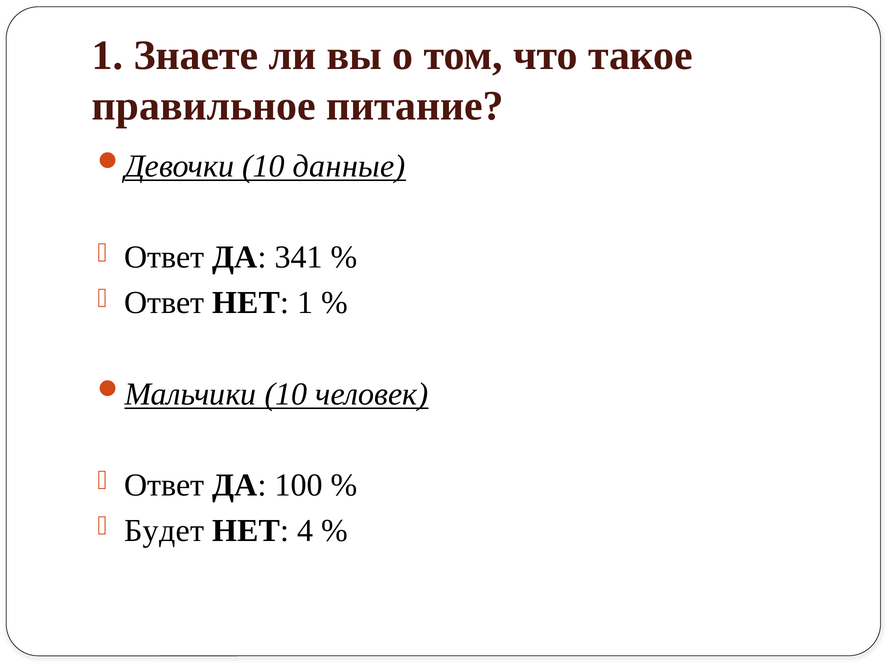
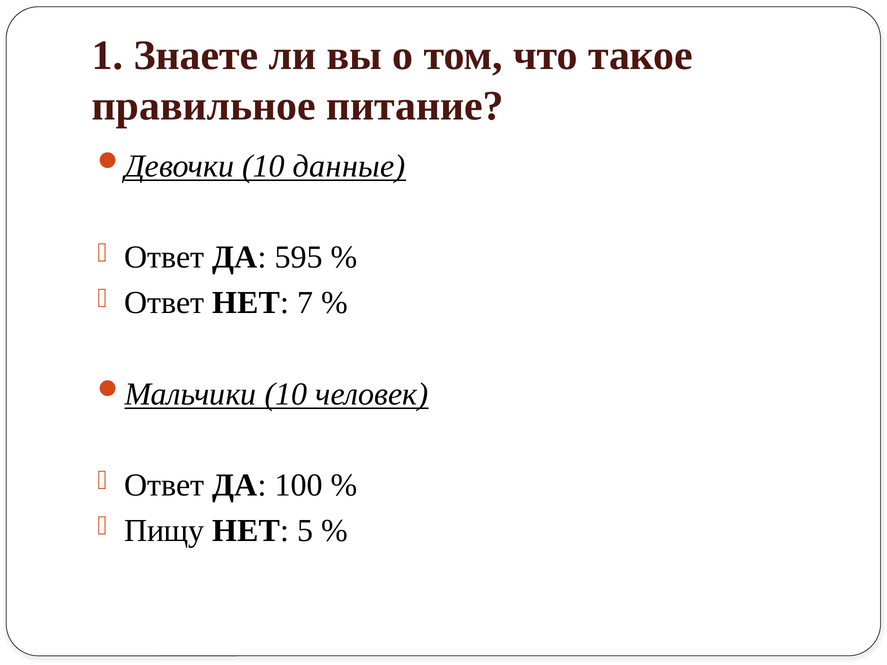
341: 341 -> 595 (299, 257)
НЕТ 1: 1 -> 7 (305, 303)
Будет: Будет -> Пищу (164, 531)
4: 4 -> 5 (305, 531)
